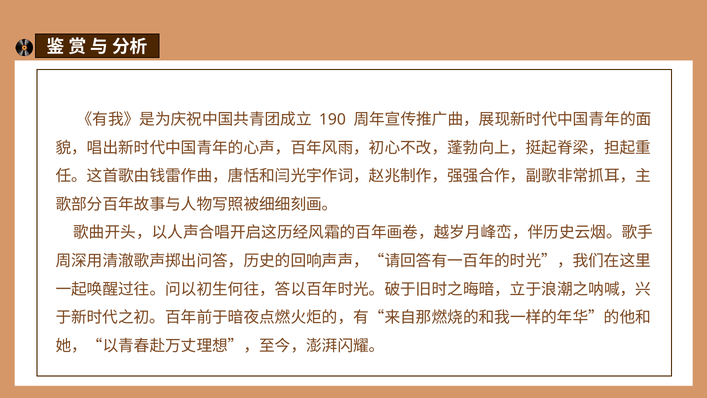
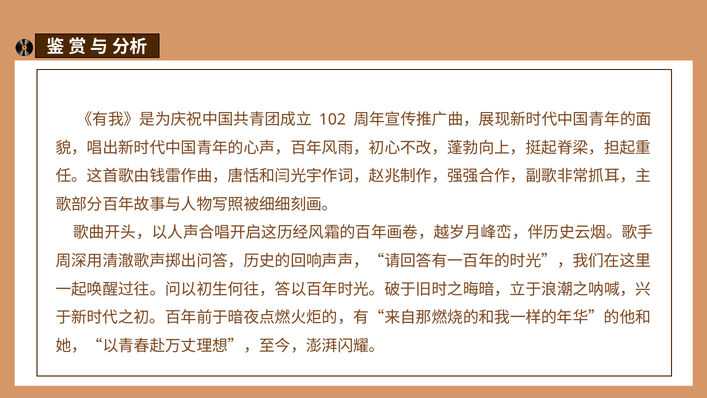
190: 190 -> 102 (332, 120)
